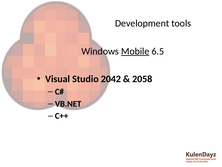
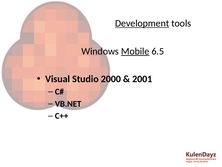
Development underline: none -> present (142, 23)
2042: 2042 -> 2000 (111, 79)
2058: 2058 -> 2001 (142, 79)
